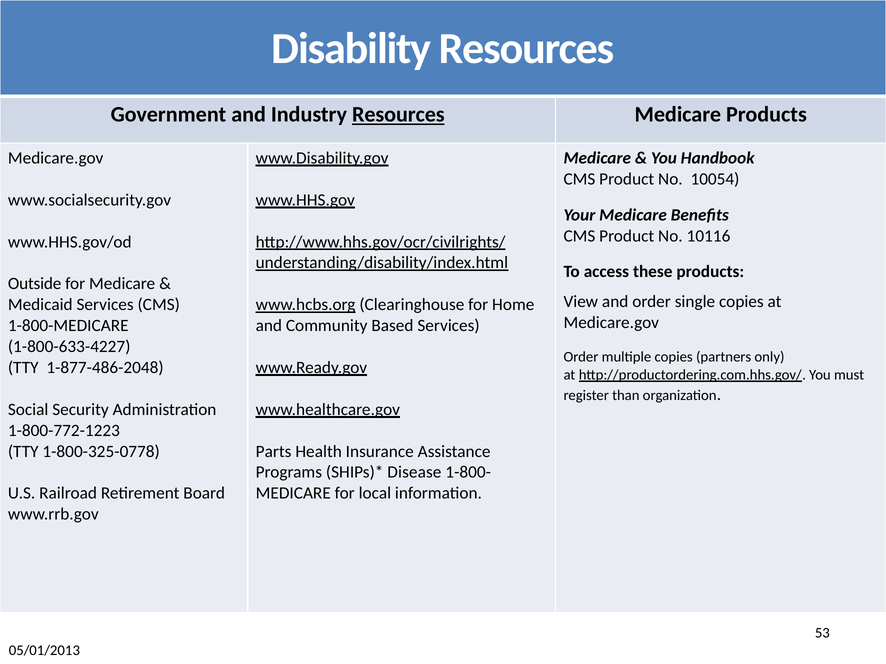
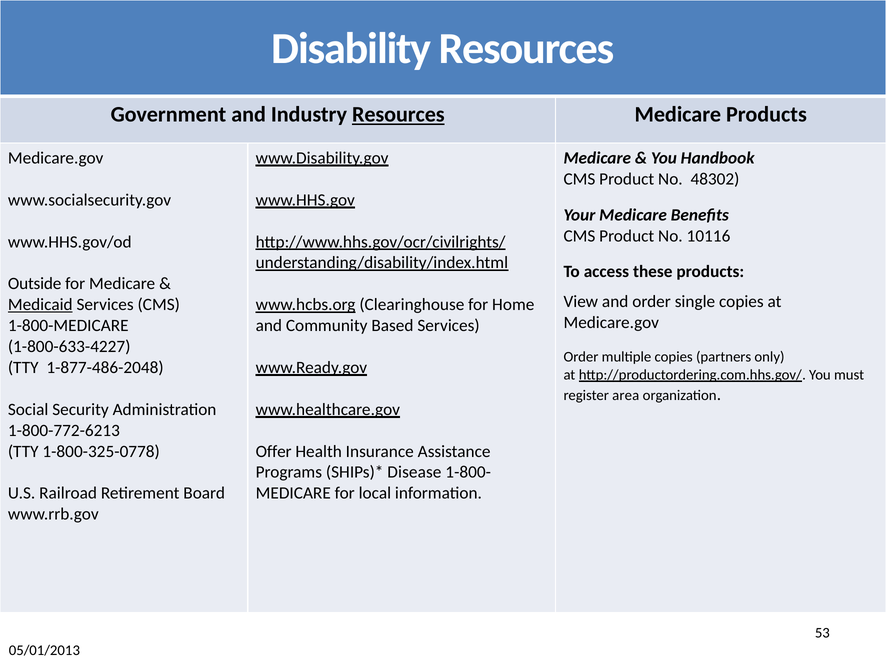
10054: 10054 -> 48302 (715, 179)
Medicaid underline: none -> present (40, 305)
than: than -> area (626, 396)
1-800-772-1223: 1-800-772-1223 -> 1-800-772-6213 (64, 431)
Parts: Parts -> Offer (274, 452)
